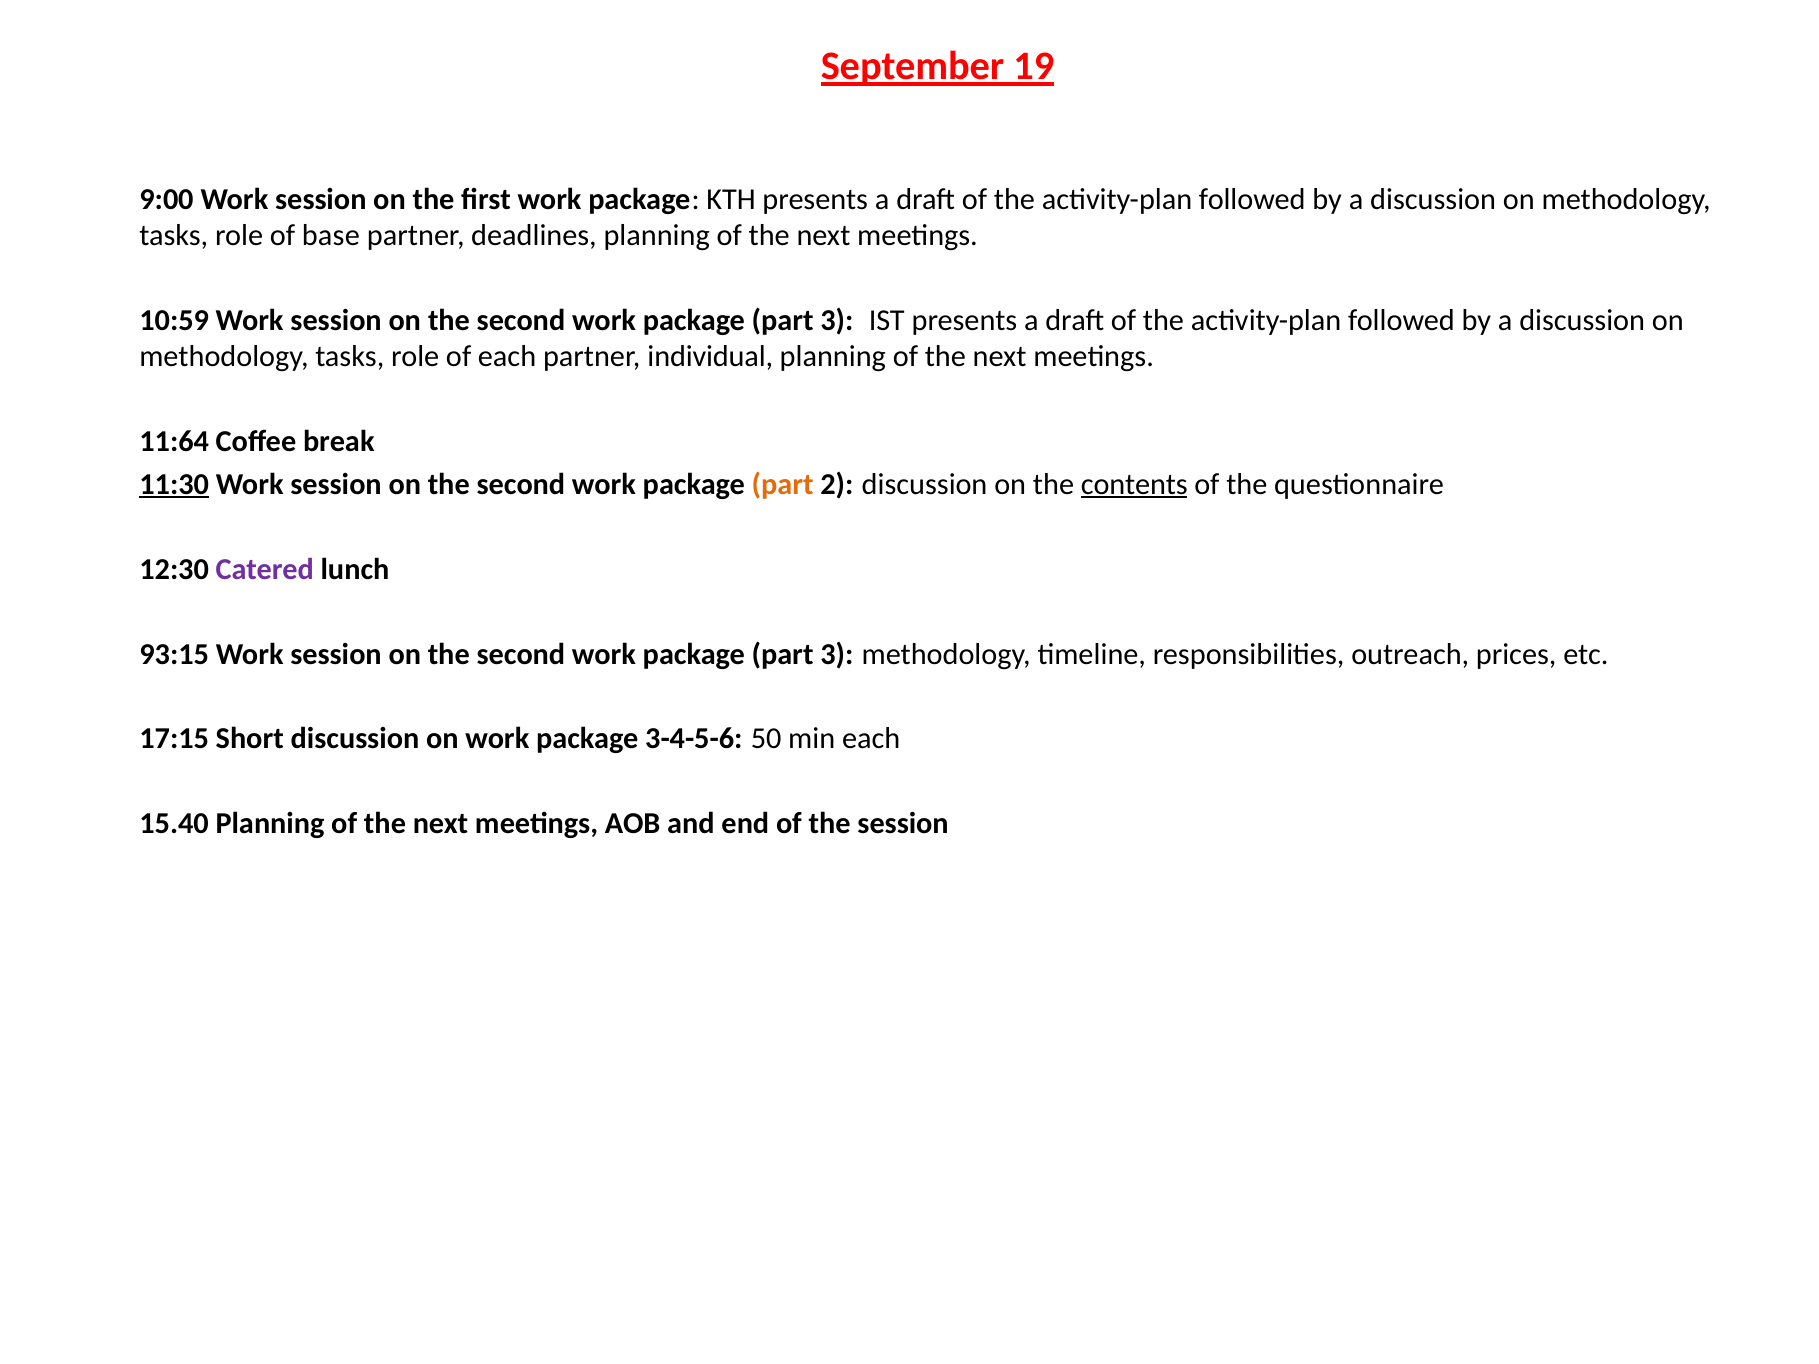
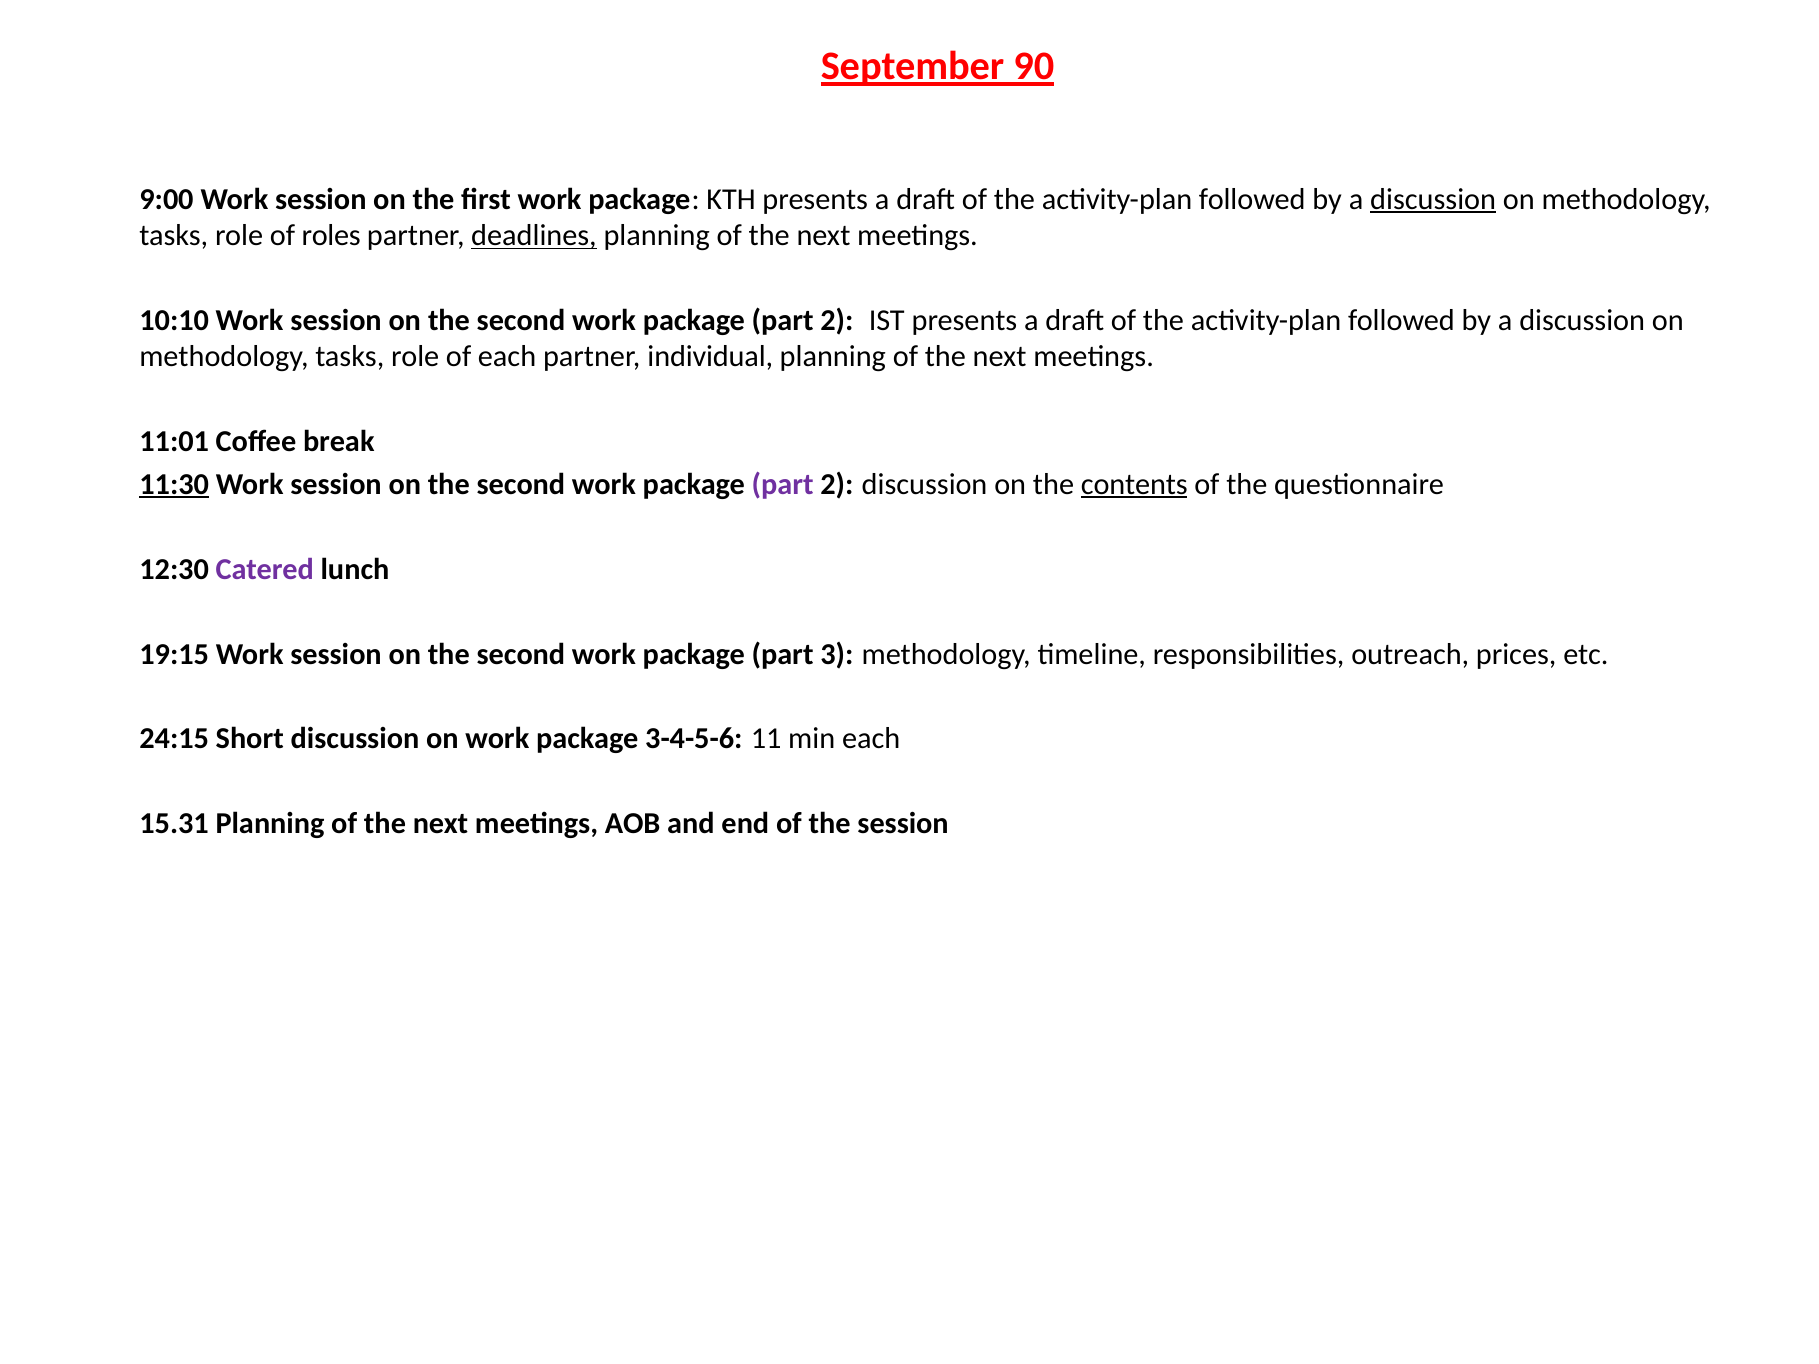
19: 19 -> 90 (1034, 66)
discussion underline: none -> present (1433, 199)
base: base -> roles (331, 236)
deadlines underline: none -> present (534, 236)
10:59: 10:59 -> 10:10 (174, 321)
3: 3 -> 2 (837, 321)
11:64: 11:64 -> 11:01 (174, 442)
part colour: orange -> purple (783, 484)
93:15: 93:15 -> 19:15 (174, 654)
17:15: 17:15 -> 24:15 (174, 739)
50: 50 -> 11 (766, 739)
15.40: 15.40 -> 15.31 (174, 824)
